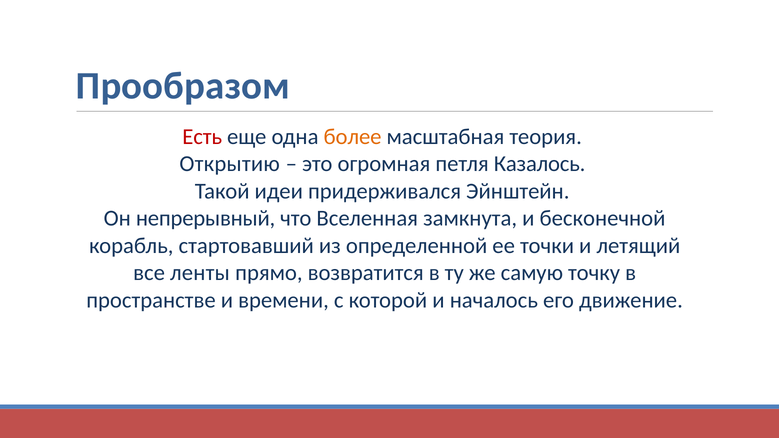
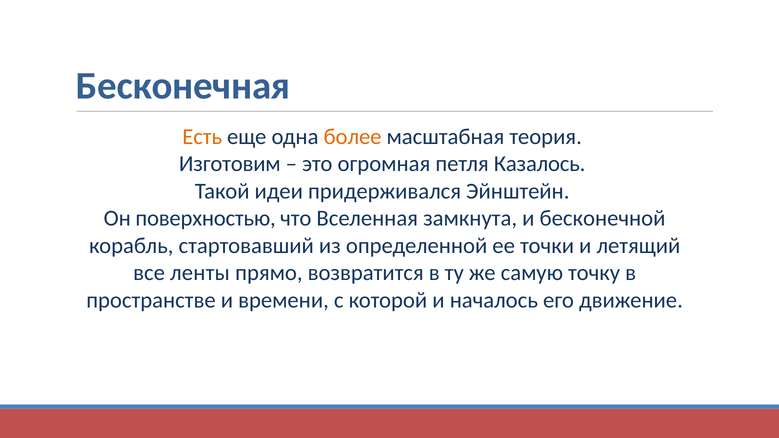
Прообразом: Прообразом -> Бесконечная (183, 86)
Есть colour: red -> orange (202, 137)
Открытию: Открытию -> Изготовим (230, 164)
непрерывный: непрерывный -> поверхностью (206, 218)
